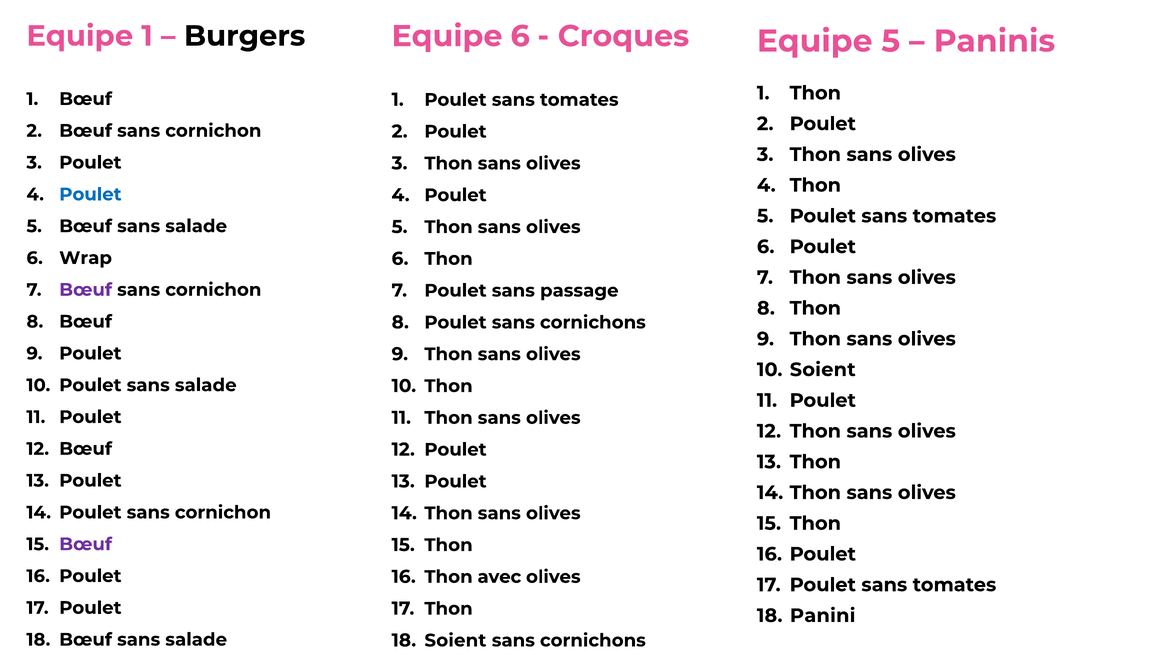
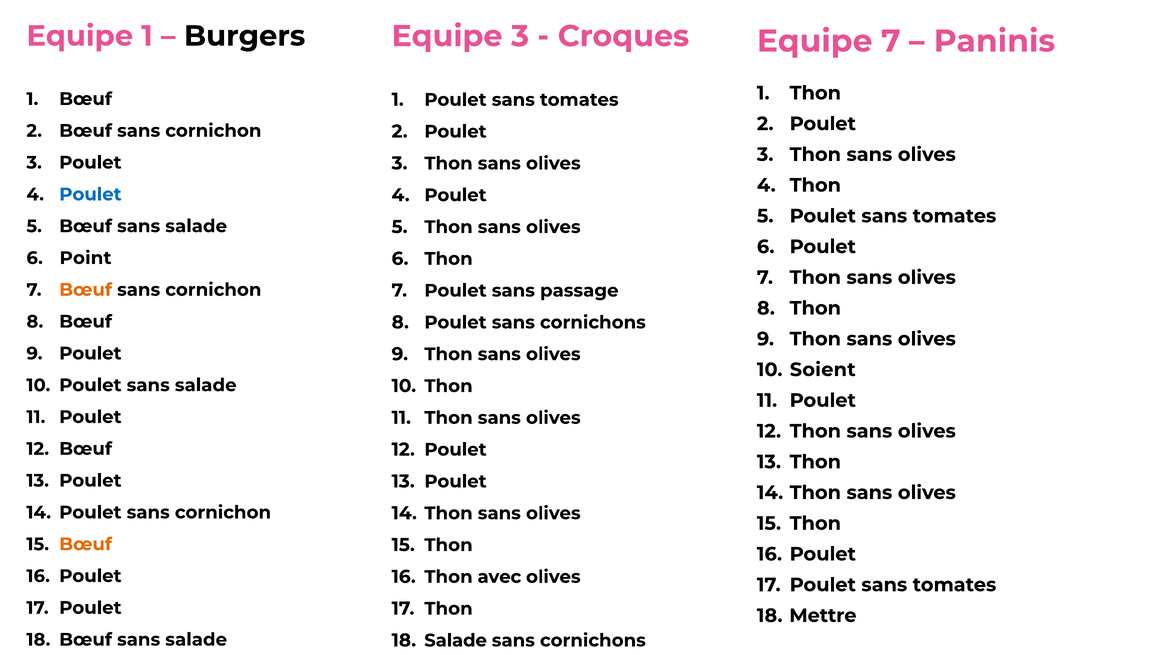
Equipe 6: 6 -> 3 (520, 36)
Equipe 5: 5 -> 7 (891, 41)
Wrap: Wrap -> Point (85, 258)
Bœuf colour: purple -> orange (86, 290)
Bœuf colour: purple -> orange (86, 544)
Panini: Panini -> Mettre (823, 616)
Soient: Soient -> Salade (456, 641)
